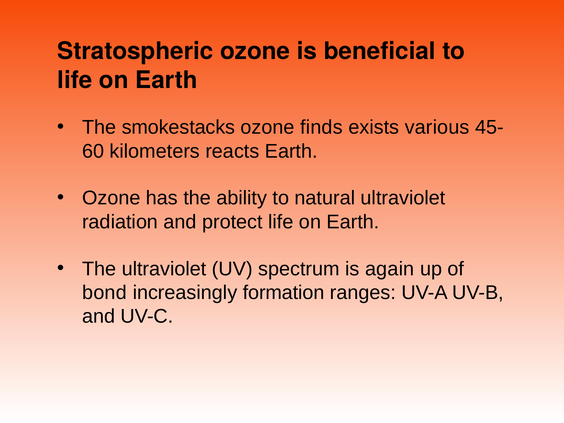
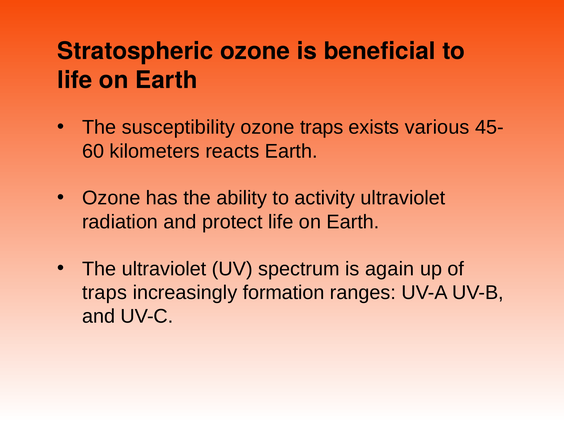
smokestacks: smokestacks -> susceptibility (178, 127)
ozone finds: finds -> traps (322, 127)
natural: natural -> activity (325, 198)
bond: bond -> traps (105, 293)
